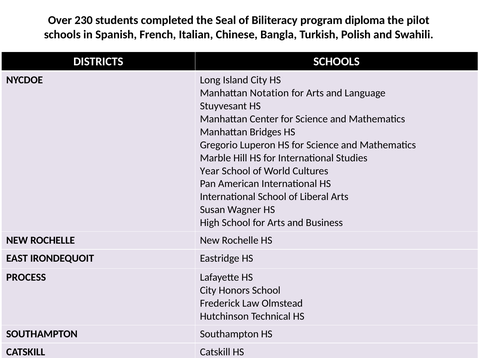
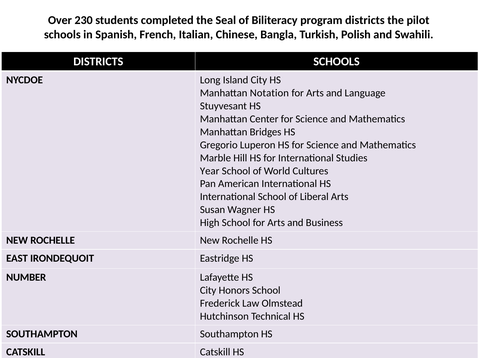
program diploma: diploma -> districts (365, 20)
PROCESS: PROCESS -> NUMBER (26, 278)
